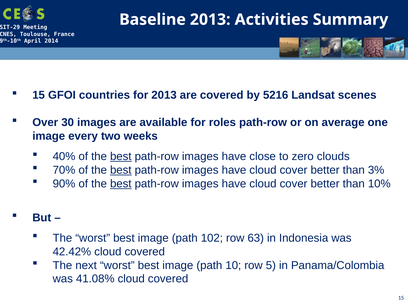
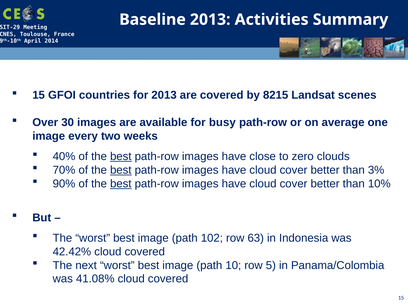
5216: 5216 -> 8215 (276, 95)
roles: roles -> busy (222, 122)
